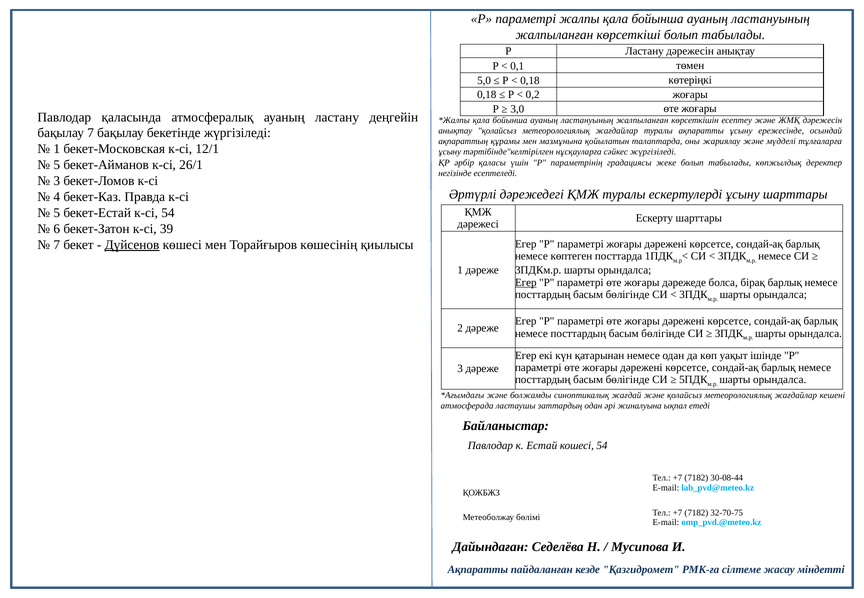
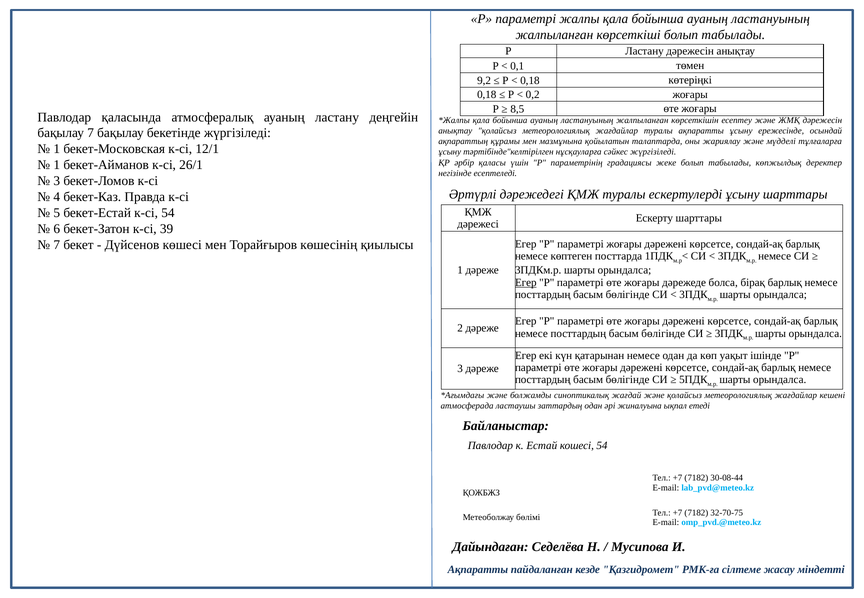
5,0: 5,0 -> 9,2 (484, 81)
3,0: 3,0 -> 8,5 (517, 109)
5: 5 -> 1 (57, 165)
Дүйсенов underline: present -> none (132, 245)
